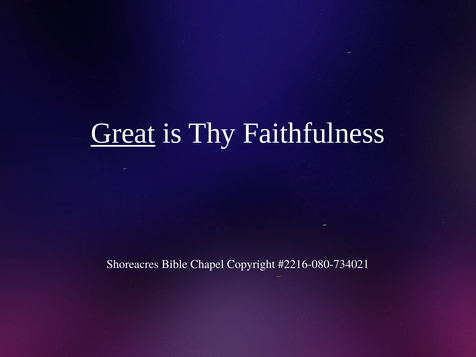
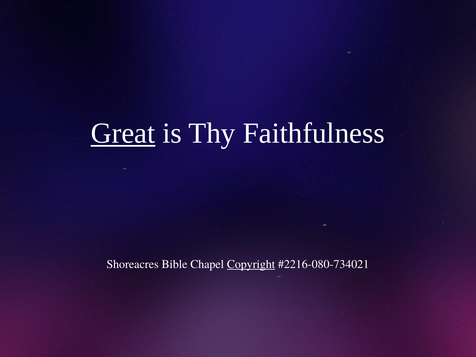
Copyright underline: none -> present (251, 264)
